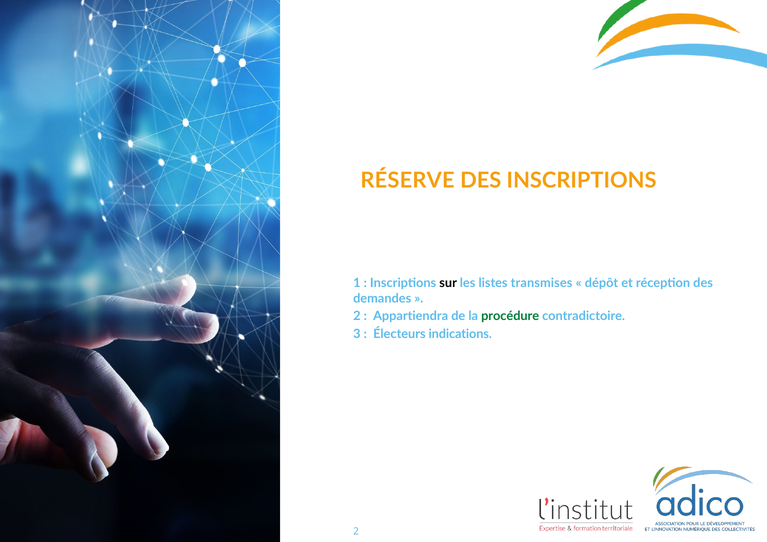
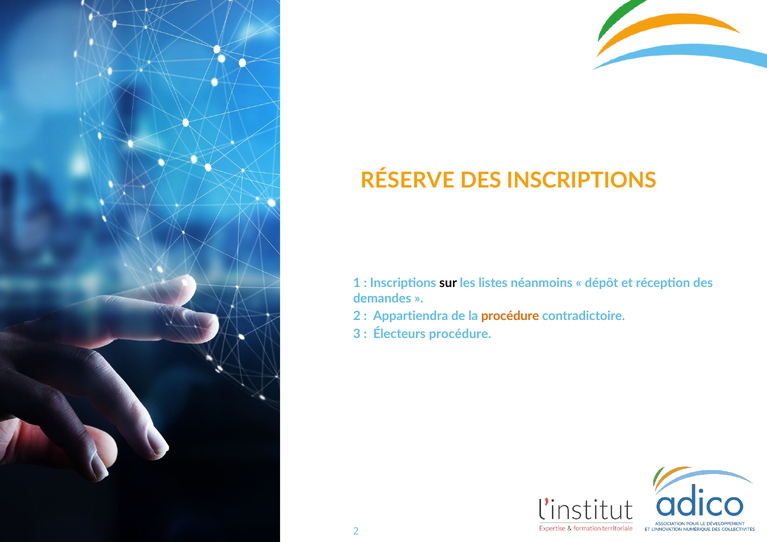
transmises: transmises -> néanmoins (542, 283)
procédure colour: green -> orange (510, 316)
Électeurs indications: indications -> procédure (460, 334)
